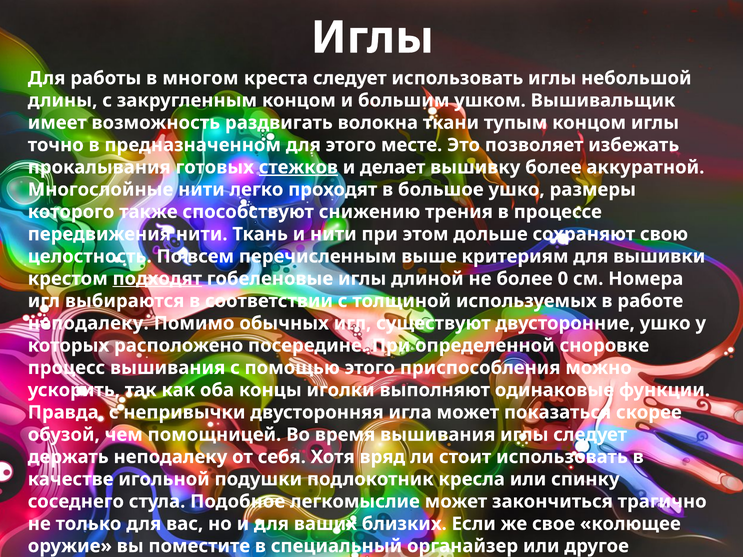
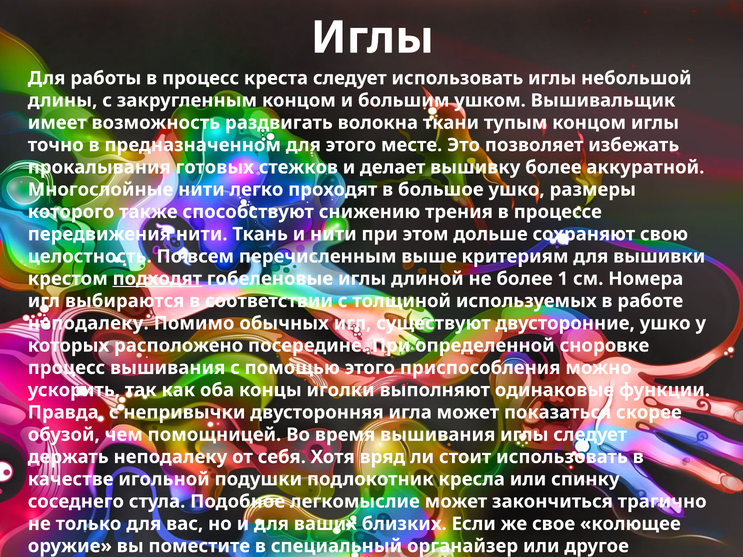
в многом: многом -> процесс (201, 78)
стежков underline: present -> none (298, 167)
0: 0 -> 1 (563, 279)
